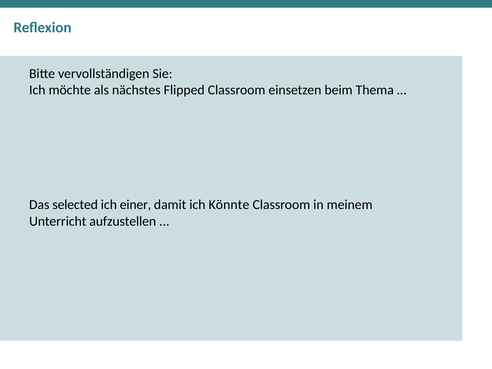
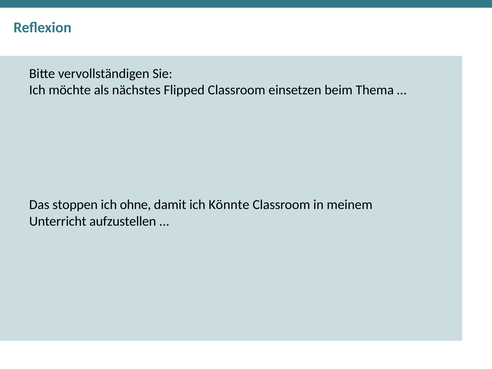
selected: selected -> stoppen (75, 205)
einer: einer -> ohne (135, 205)
